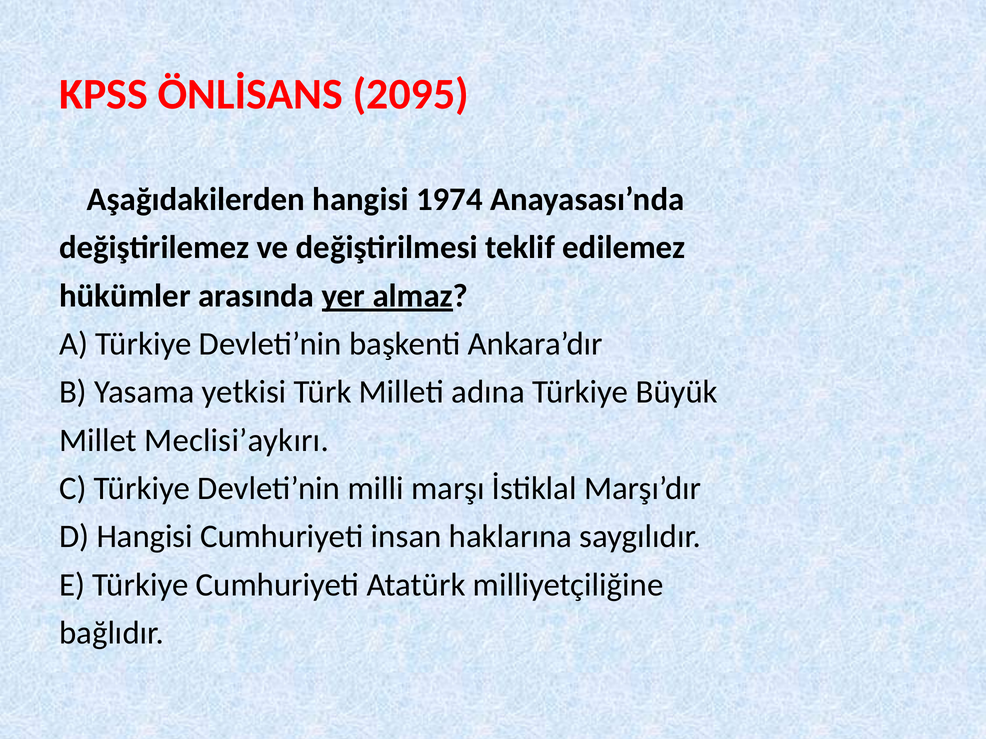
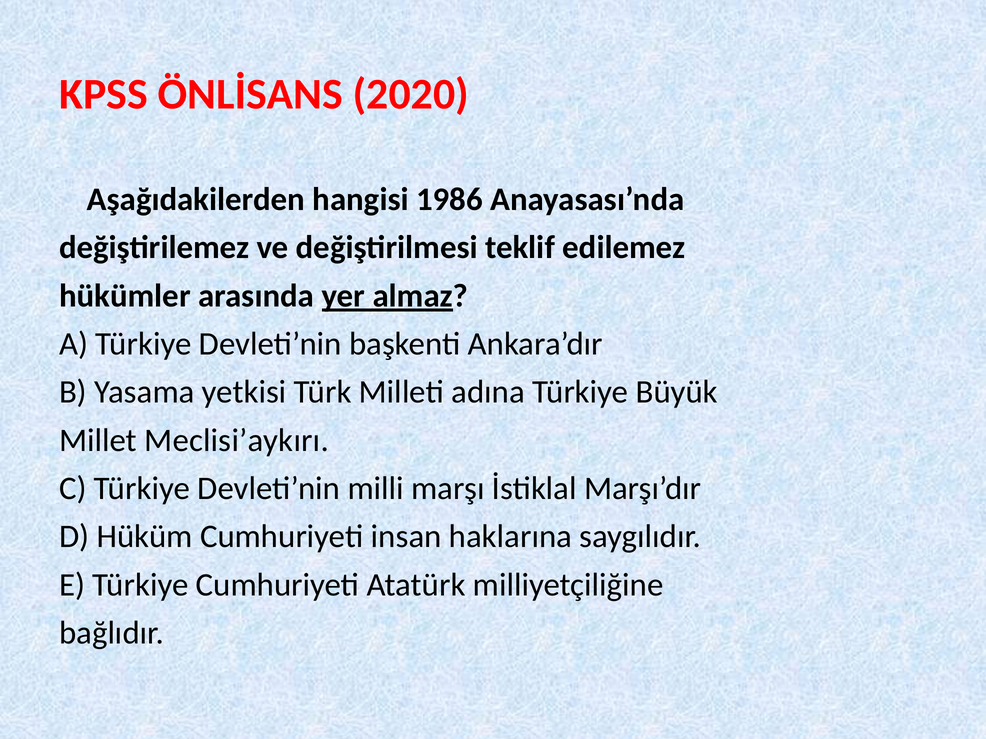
2095: 2095 -> 2020 (411, 94)
1974: 1974 -> 1986 (449, 200)
D Hangisi: Hangisi -> Hüküm (145, 537)
